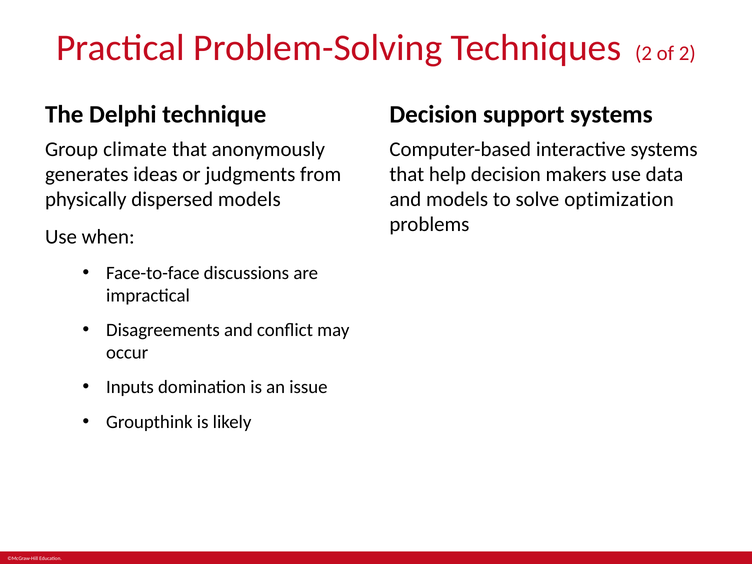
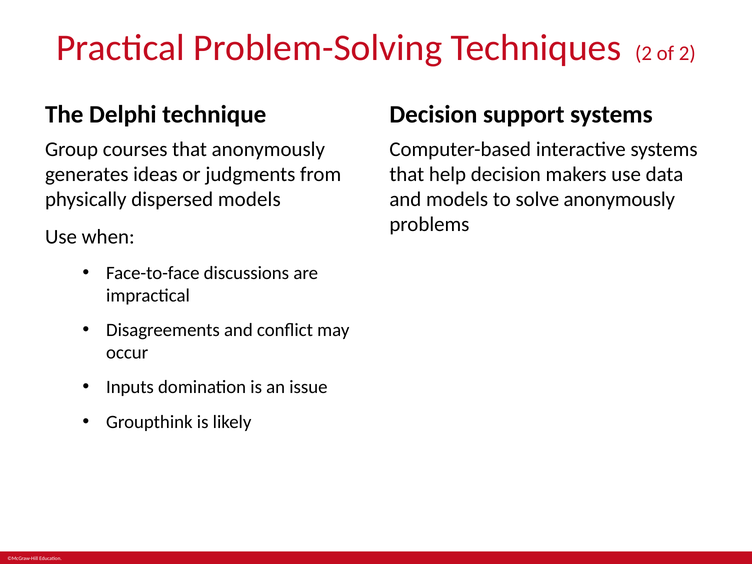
climate: climate -> courses (135, 149)
solve optimization: optimization -> anonymously (619, 199)
